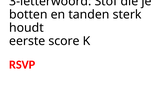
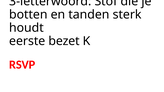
score: score -> bezet (64, 41)
